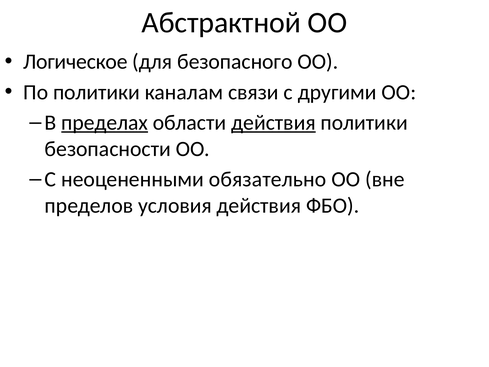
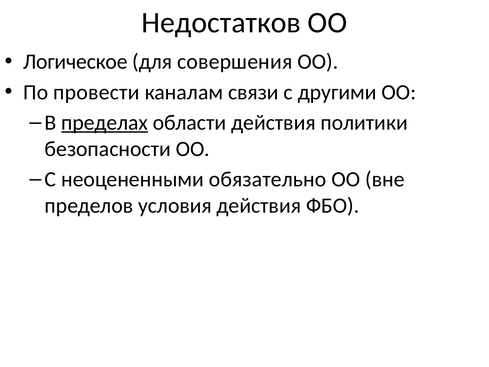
Абстрактной: Абстрактной -> Недостатков (221, 23)
безопасного: безопасного -> совершения (235, 62)
По политики: политики -> провести (96, 92)
действия underline: present -> none (273, 123)
